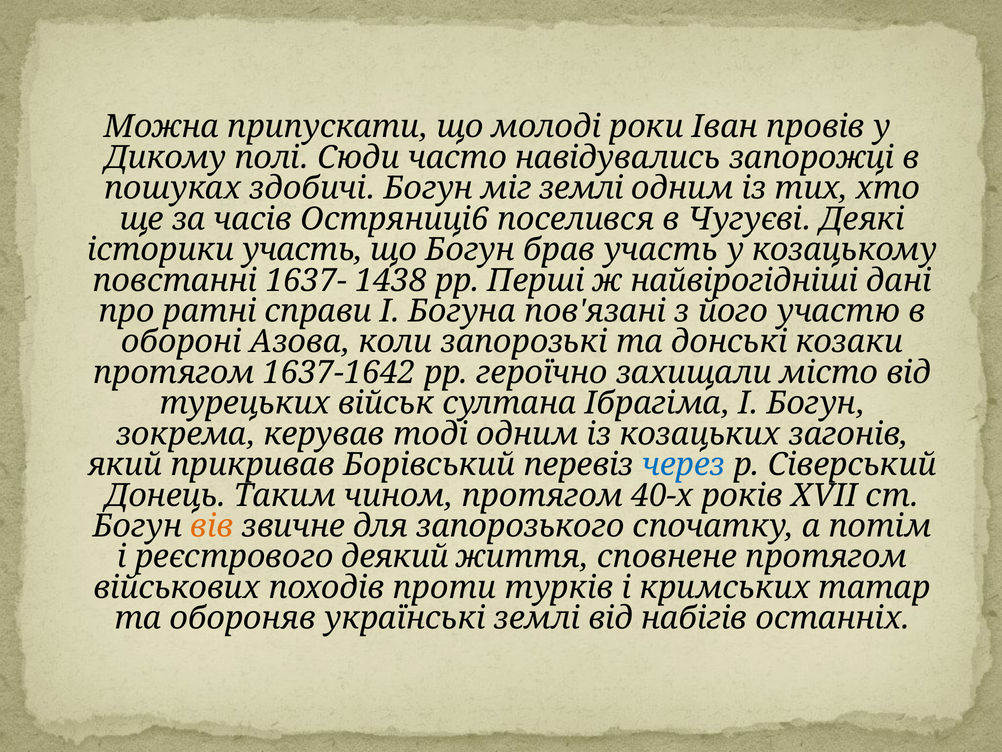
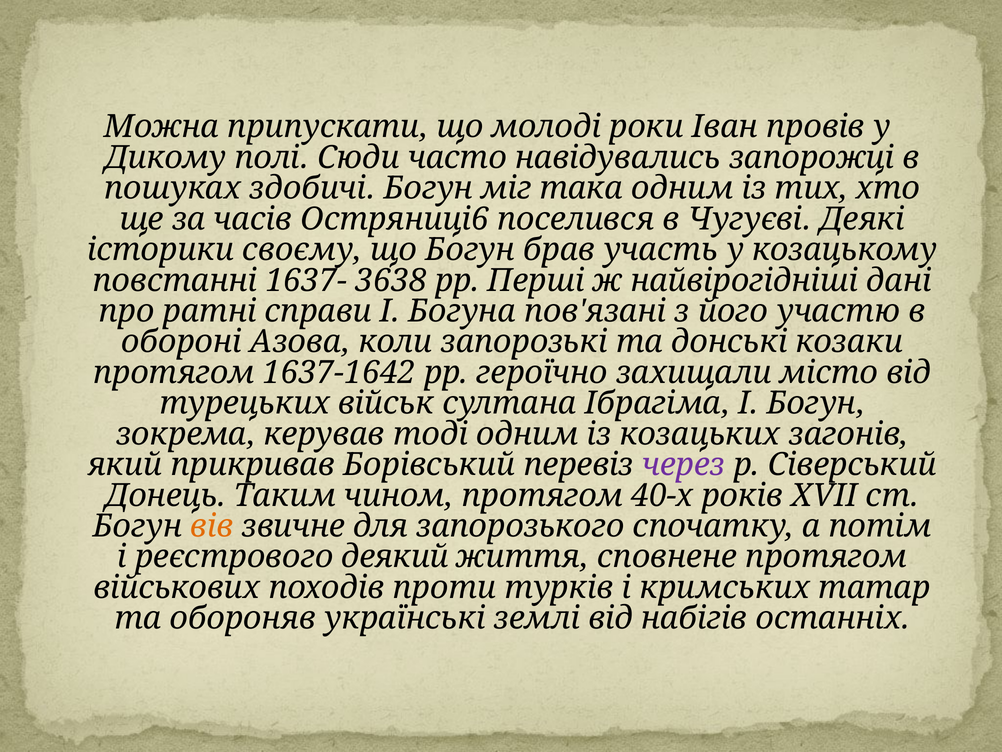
міг землі: землі -> така (581, 188)
історики участь: участь -> своєму (302, 250)
1438: 1438 -> 3638 (391, 280)
через colour: blue -> purple (684, 464)
